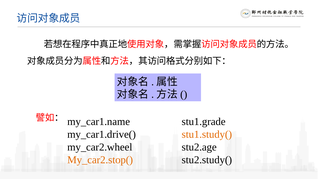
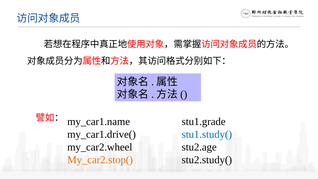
stu1.study( colour: orange -> blue (207, 134)
